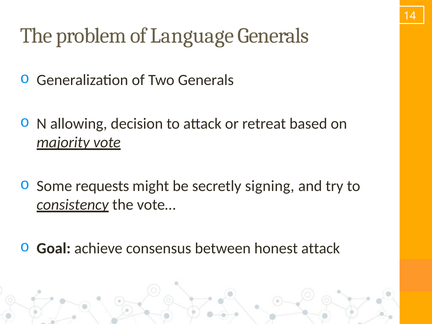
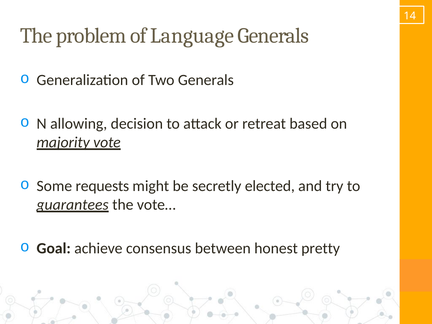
signing: signing -> elected (270, 186)
consistency: consistency -> guarantees (73, 205)
honest attack: attack -> pretty (321, 248)
